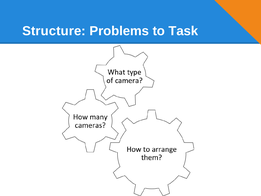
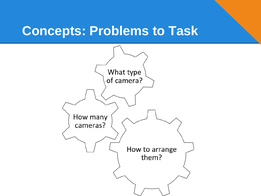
Structure: Structure -> Concepts (54, 31)
